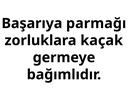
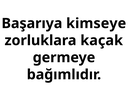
parmağı: parmağı -> kimseye (96, 23)
